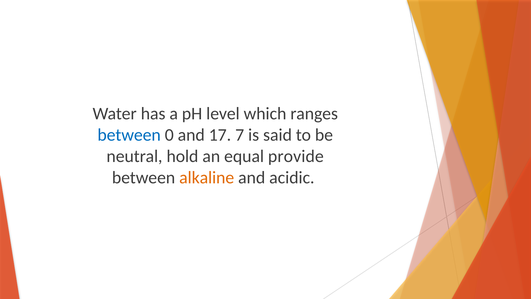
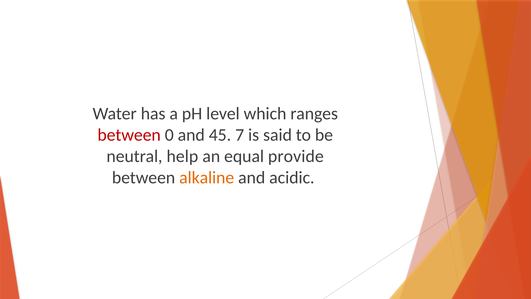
between colour: blue -> red (129, 135)
17: 17 -> 45 (220, 135)
hold: hold -> help (182, 156)
